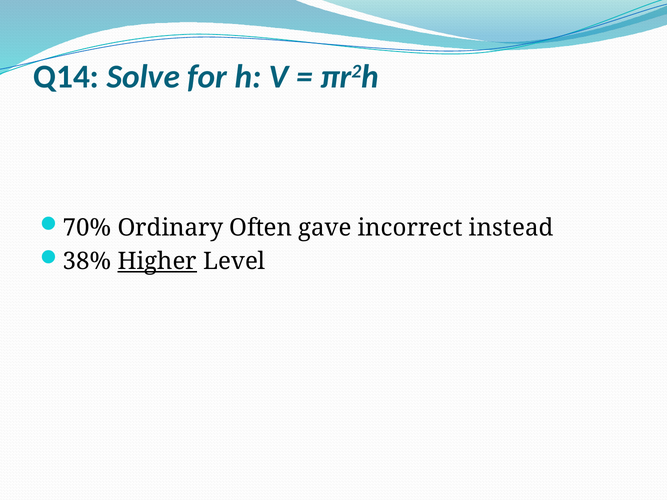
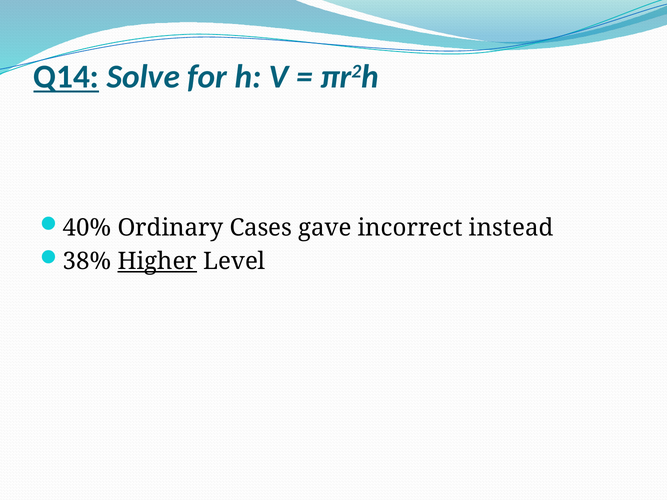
Q14 underline: none -> present (66, 77)
70%: 70% -> 40% (87, 228)
Often: Often -> Cases (261, 228)
